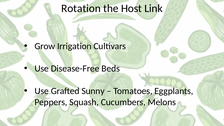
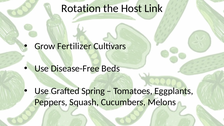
Irrigation: Irrigation -> Fertilizer (74, 46)
Sunny: Sunny -> Spring (93, 91)
